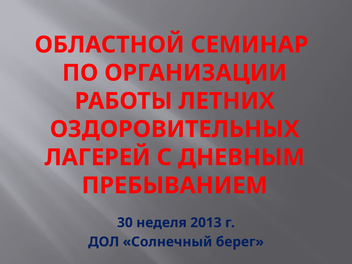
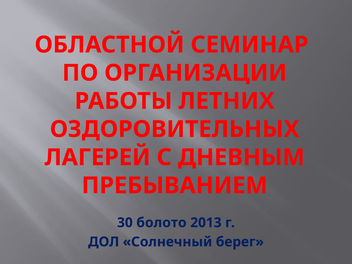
неделя: неделя -> болото (161, 223)
